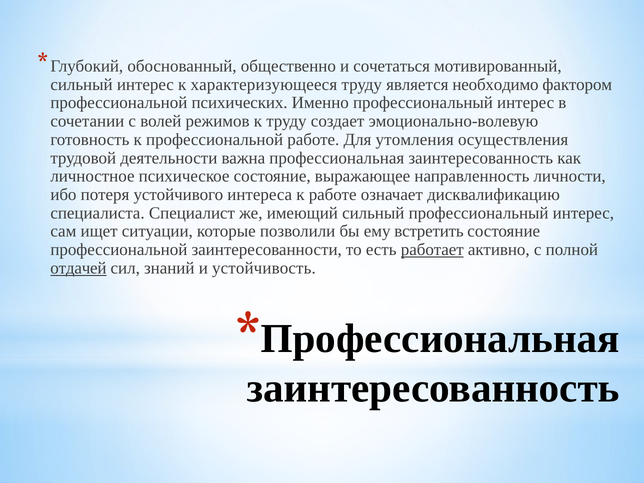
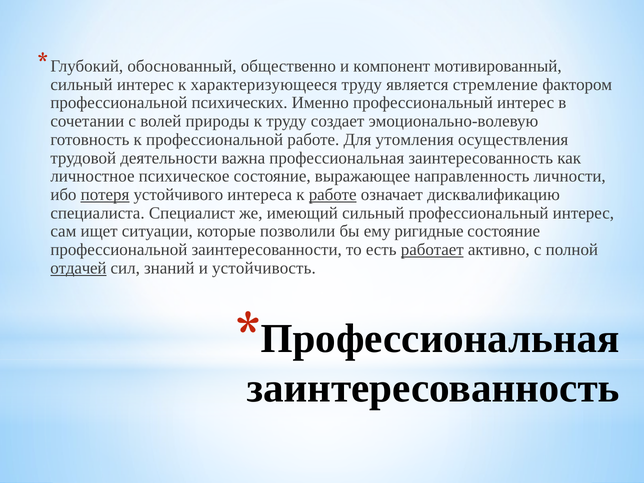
сочетаться: сочетаться -> компонент (392, 66)
необходимо: необходимо -> стремление (495, 84)
режимов: режимов -> природы (218, 121)
потеря underline: none -> present (105, 195)
работе underline: none -> present (333, 195)
встретить: встретить -> ригидные (429, 231)
